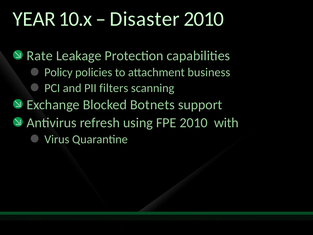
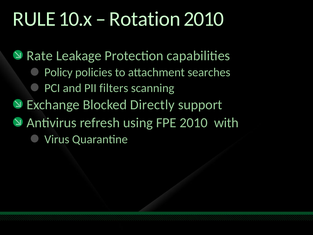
YEAR: YEAR -> RULE (34, 19)
Disaster: Disaster -> Rotation (145, 19)
business: business -> searches (209, 72)
Botnets: Botnets -> Directly (152, 105)
